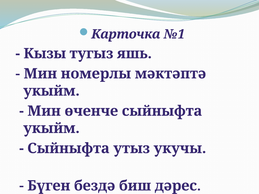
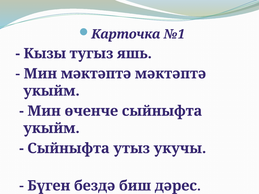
Мин номерлы: номерлы -> мәктәптә (96, 74)
